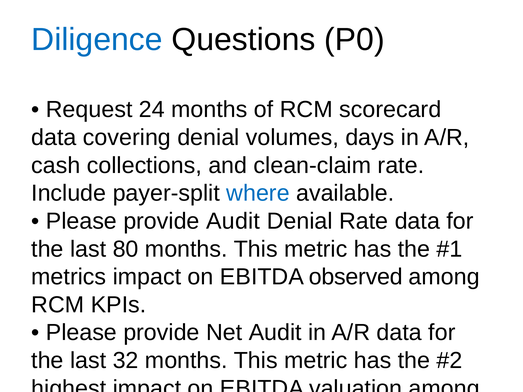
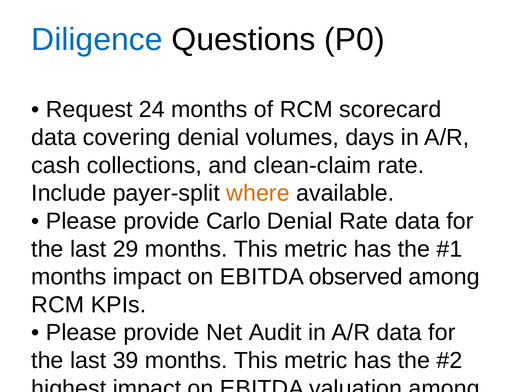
where colour: blue -> orange (258, 193)
provide Audit: Audit -> Carlo (233, 221)
80: 80 -> 29 (126, 249)
metrics: metrics -> months (69, 277)
32: 32 -> 39 (126, 361)
